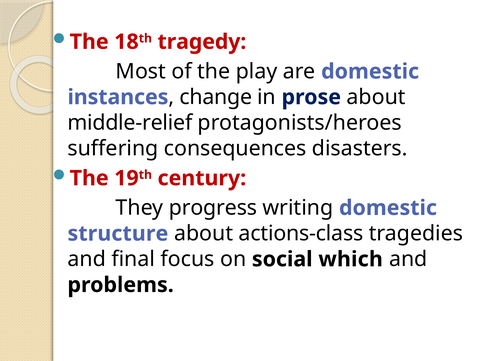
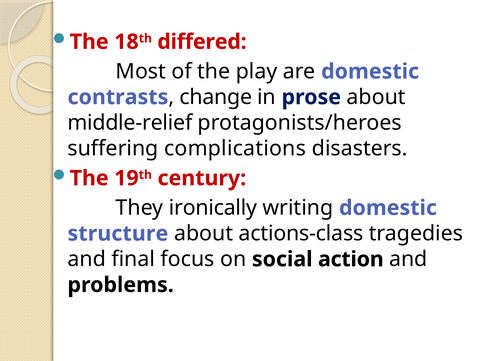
tragedy: tragedy -> differed (202, 42)
instances: instances -> contrasts (118, 97)
consequences: consequences -> complications (235, 148)
progress: progress -> ironically (213, 208)
which: which -> action (351, 259)
